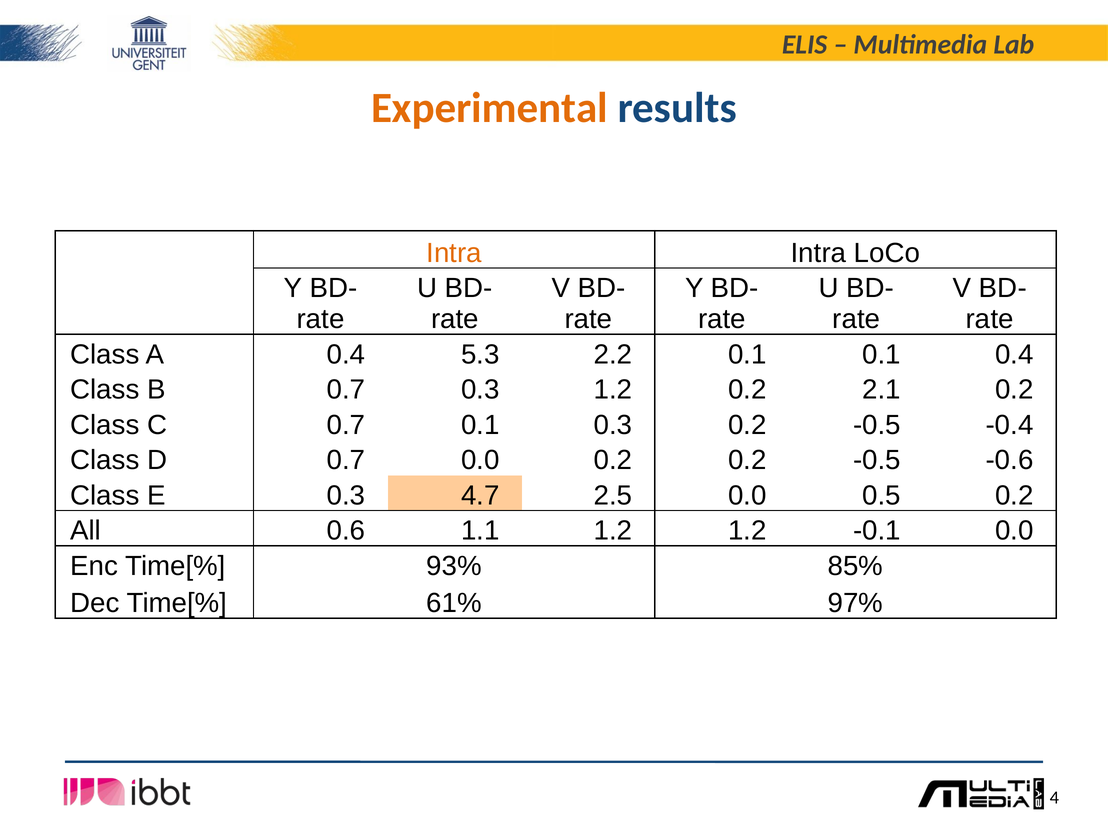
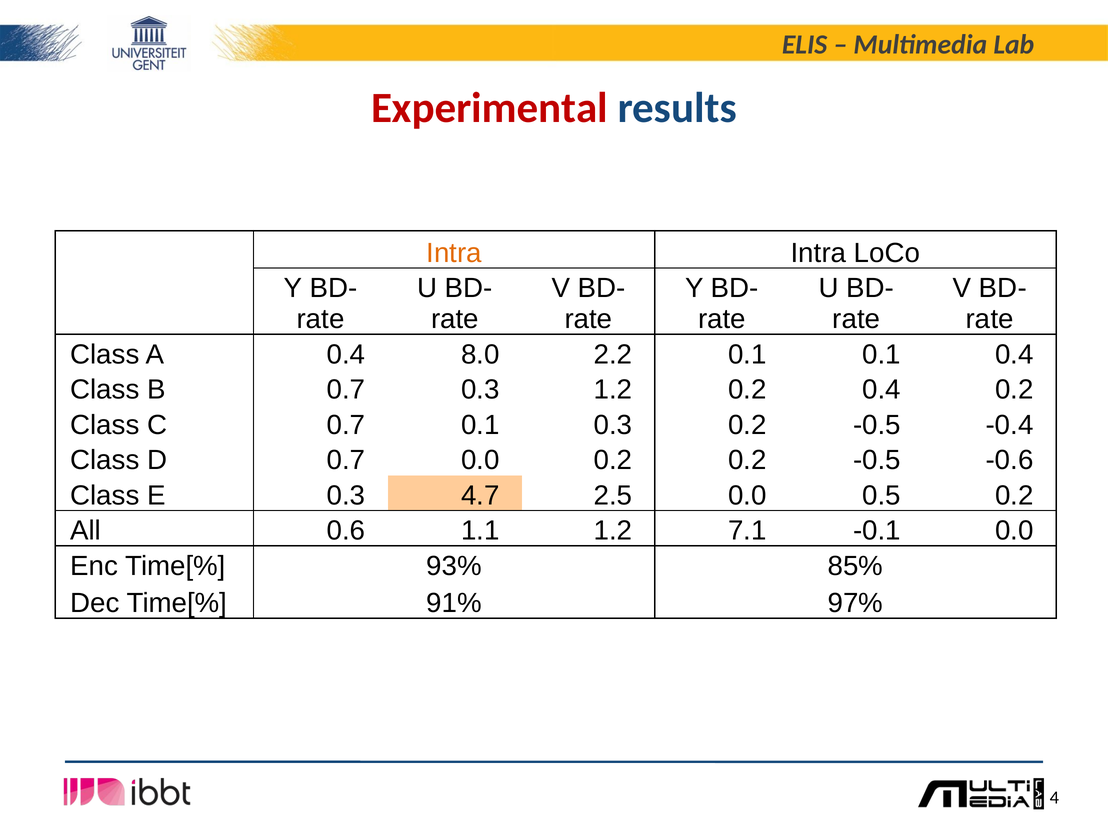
Experimental colour: orange -> red (489, 108)
5.3: 5.3 -> 8.0 (480, 355)
0.2 2.1: 2.1 -> 0.4 (882, 390)
1.2 1.2: 1.2 -> 7.1 (747, 531)
61%: 61% -> 91% (454, 603)
